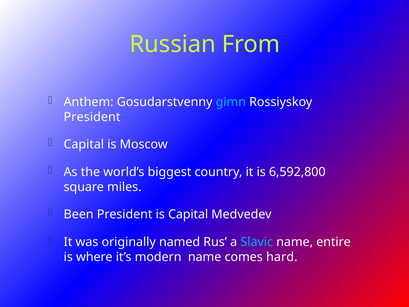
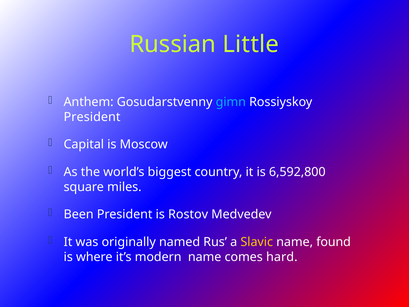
From: From -> Little (251, 44)
is Capital: Capital -> Rostov (188, 214)
Slavic colour: light blue -> yellow (257, 242)
entire: entire -> found (334, 242)
